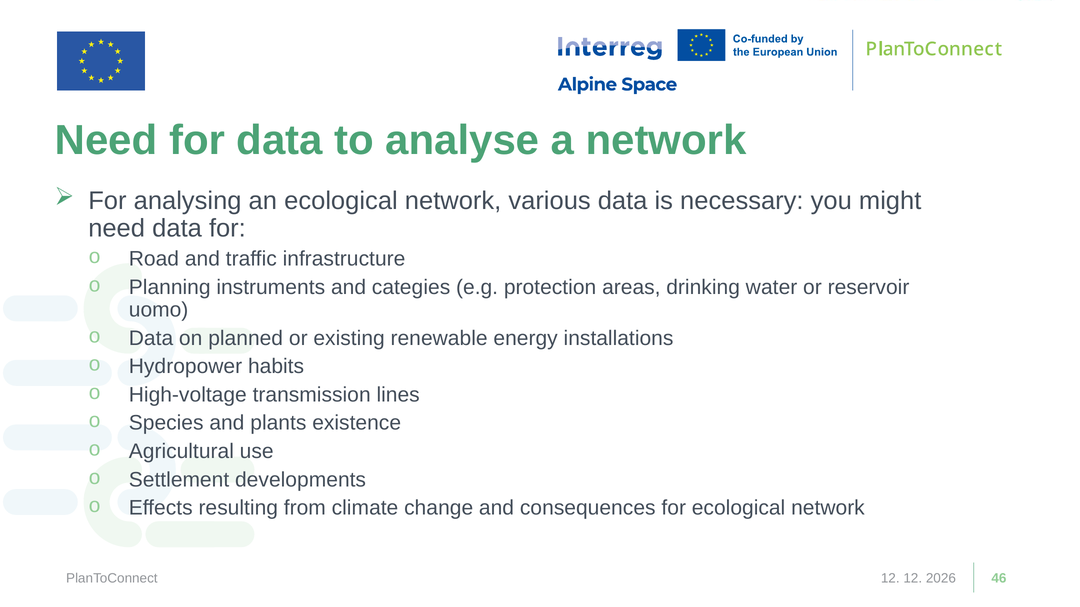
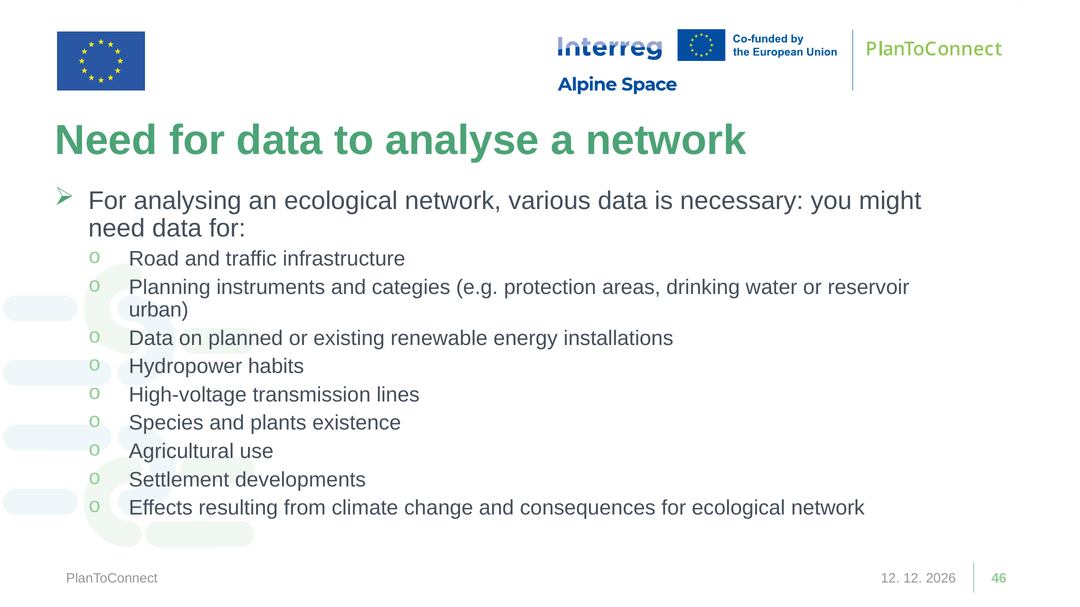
uomo: uomo -> urban (159, 310)
